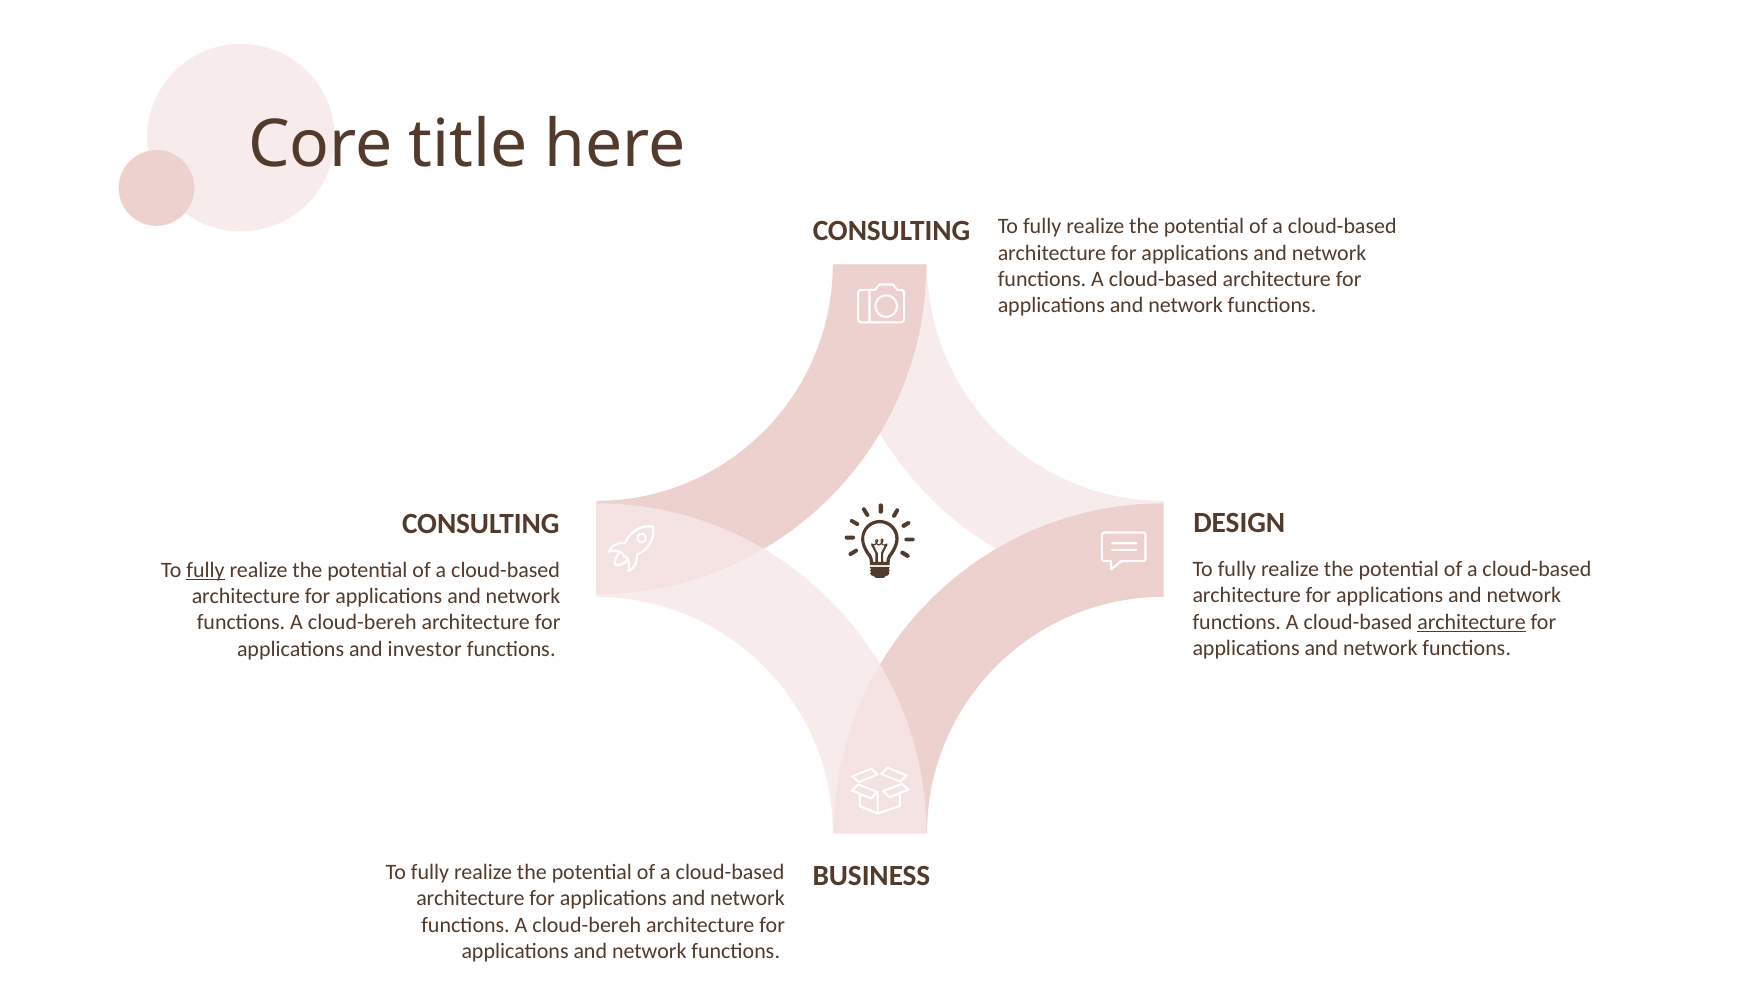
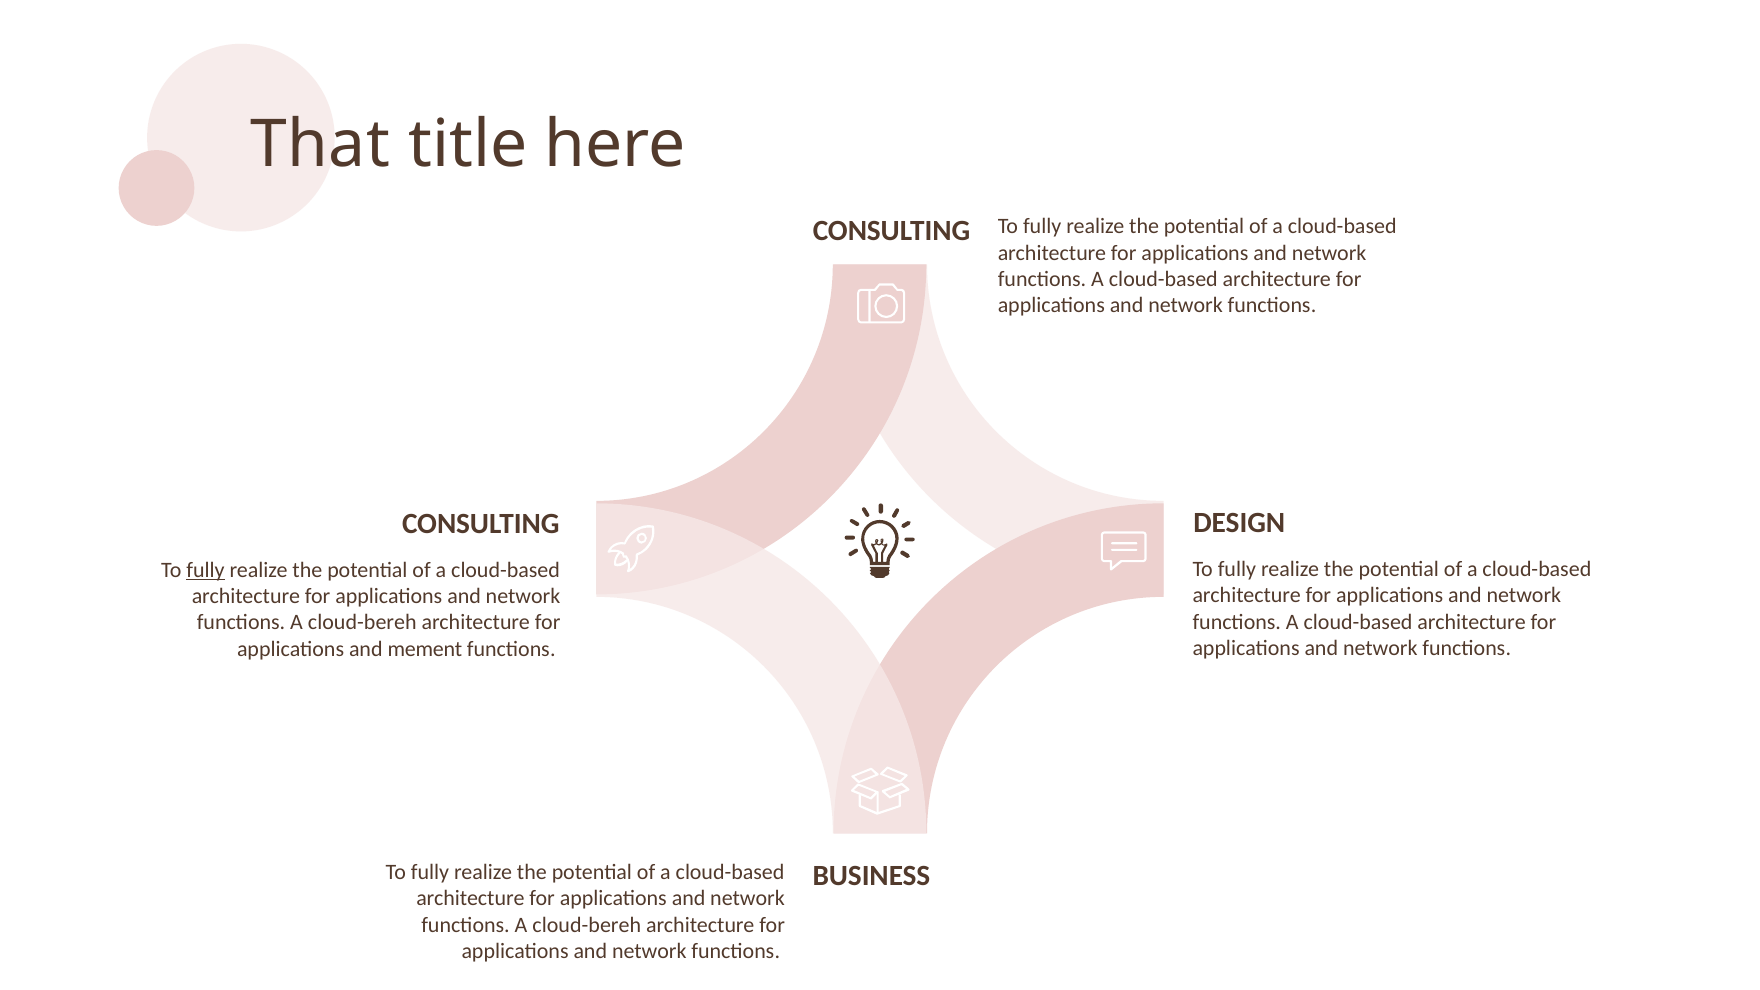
Core: Core -> That (320, 145)
architecture underline: present -> none (1472, 622)
investor: investor -> mement (425, 649)
